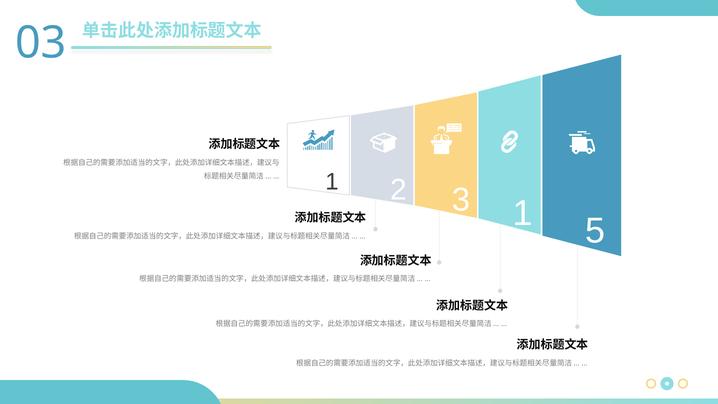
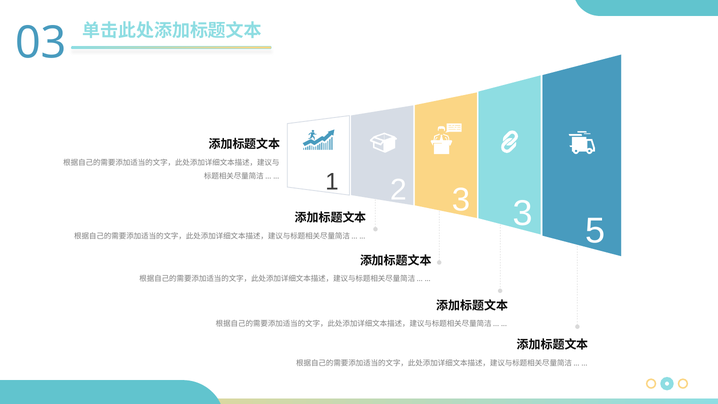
3 1: 1 -> 3 (523, 213)
